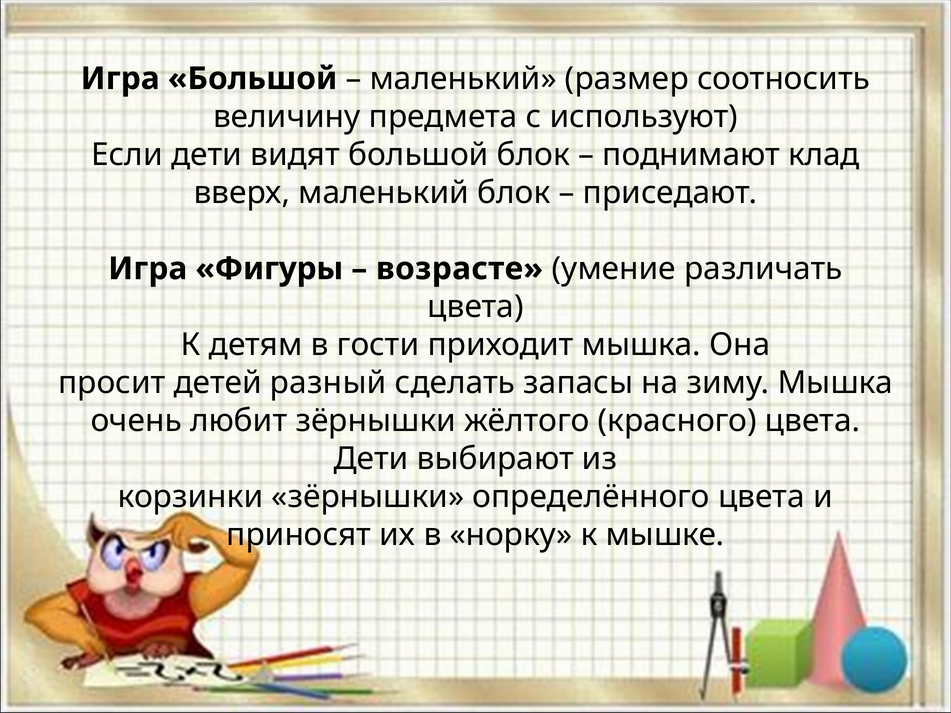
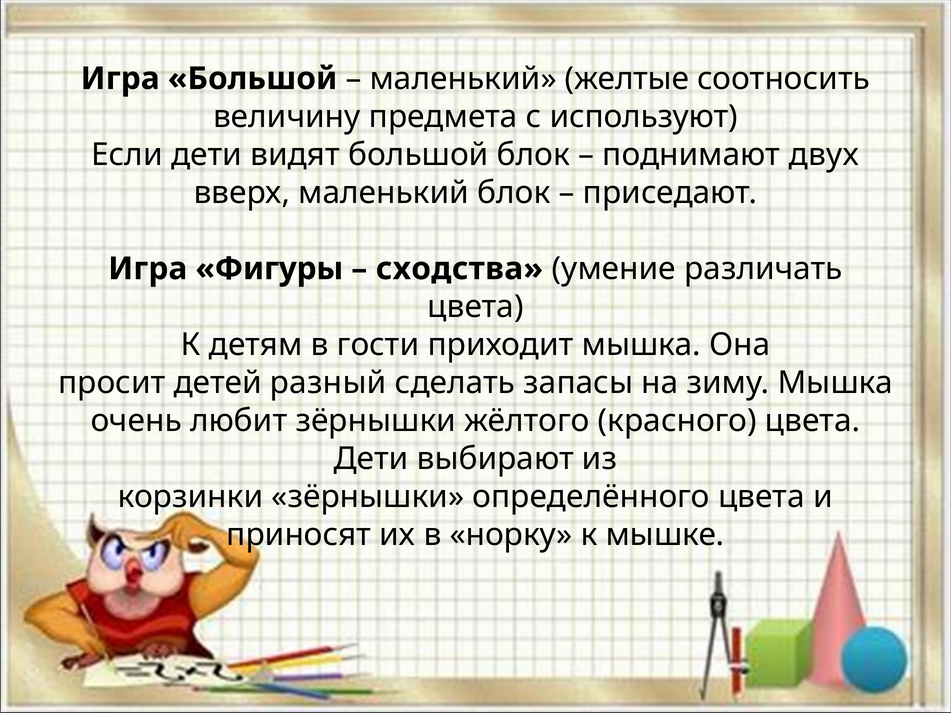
размер: размер -> желтые (627, 79)
клад: клад -> двух (824, 155)
возрасте: возрасте -> сходства (459, 269)
